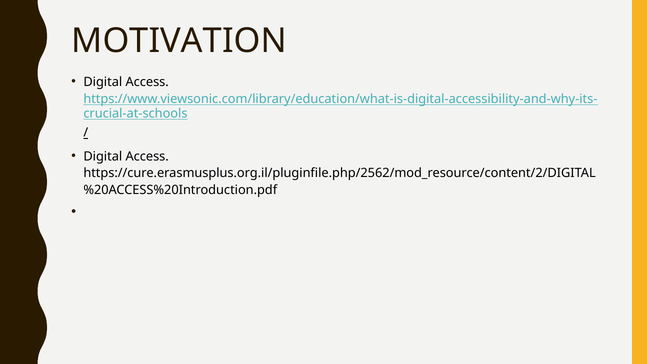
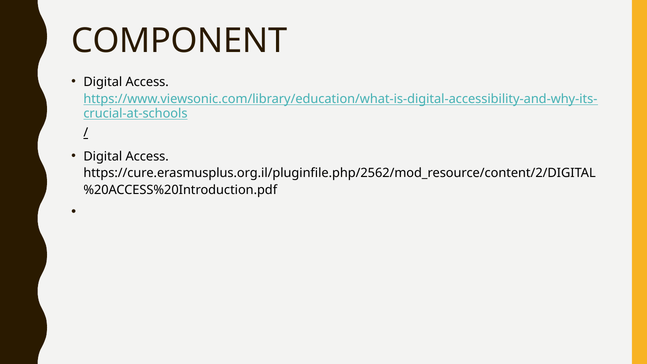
MOTIVATION: MOTIVATION -> COMPONENT (179, 41)
